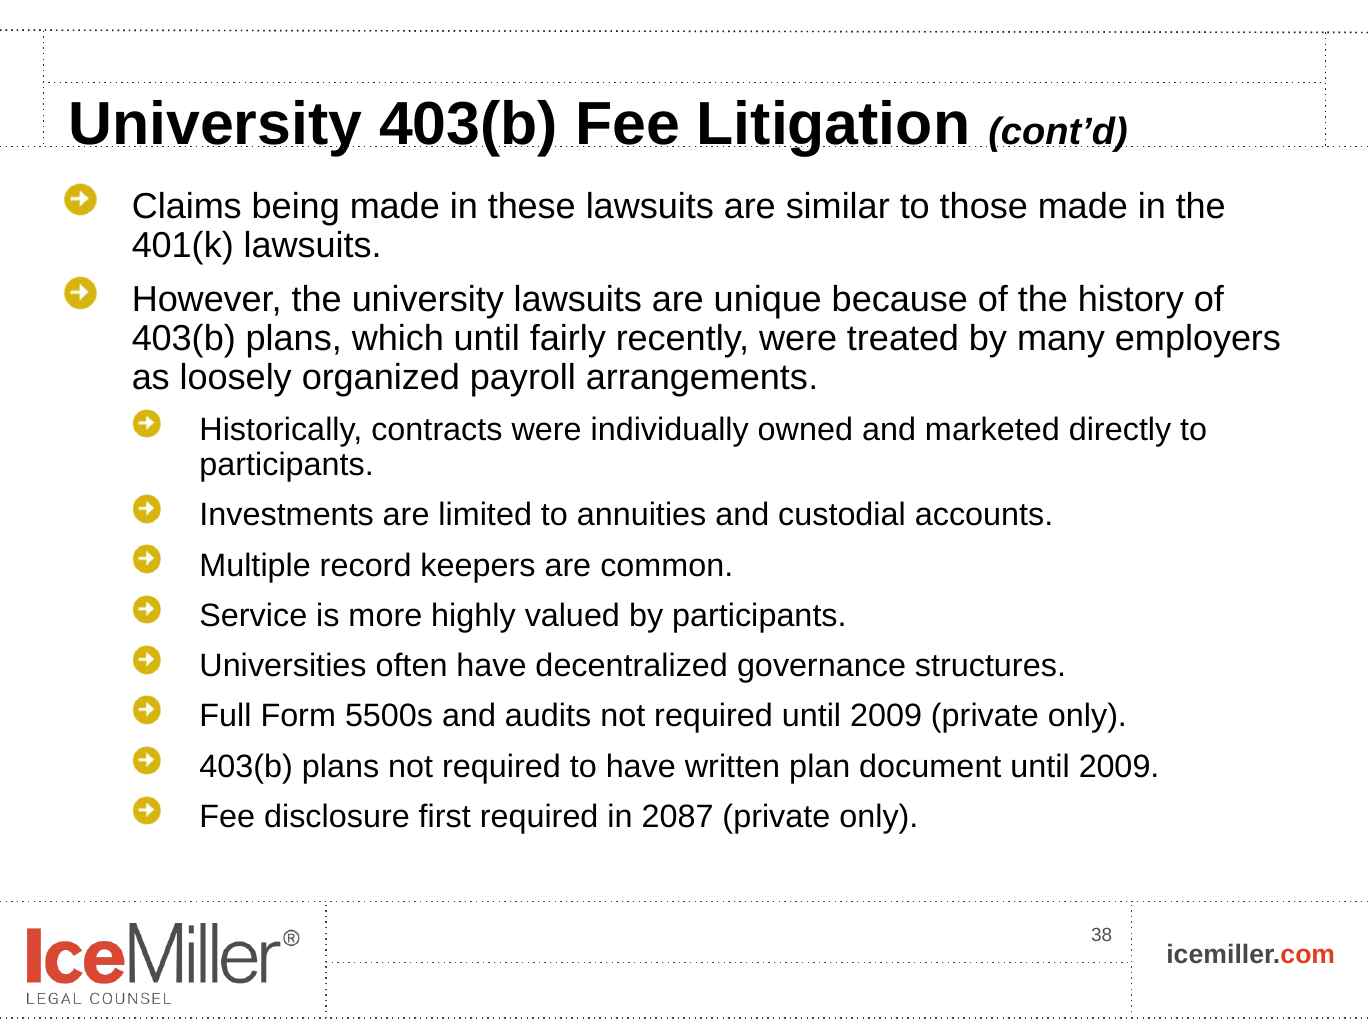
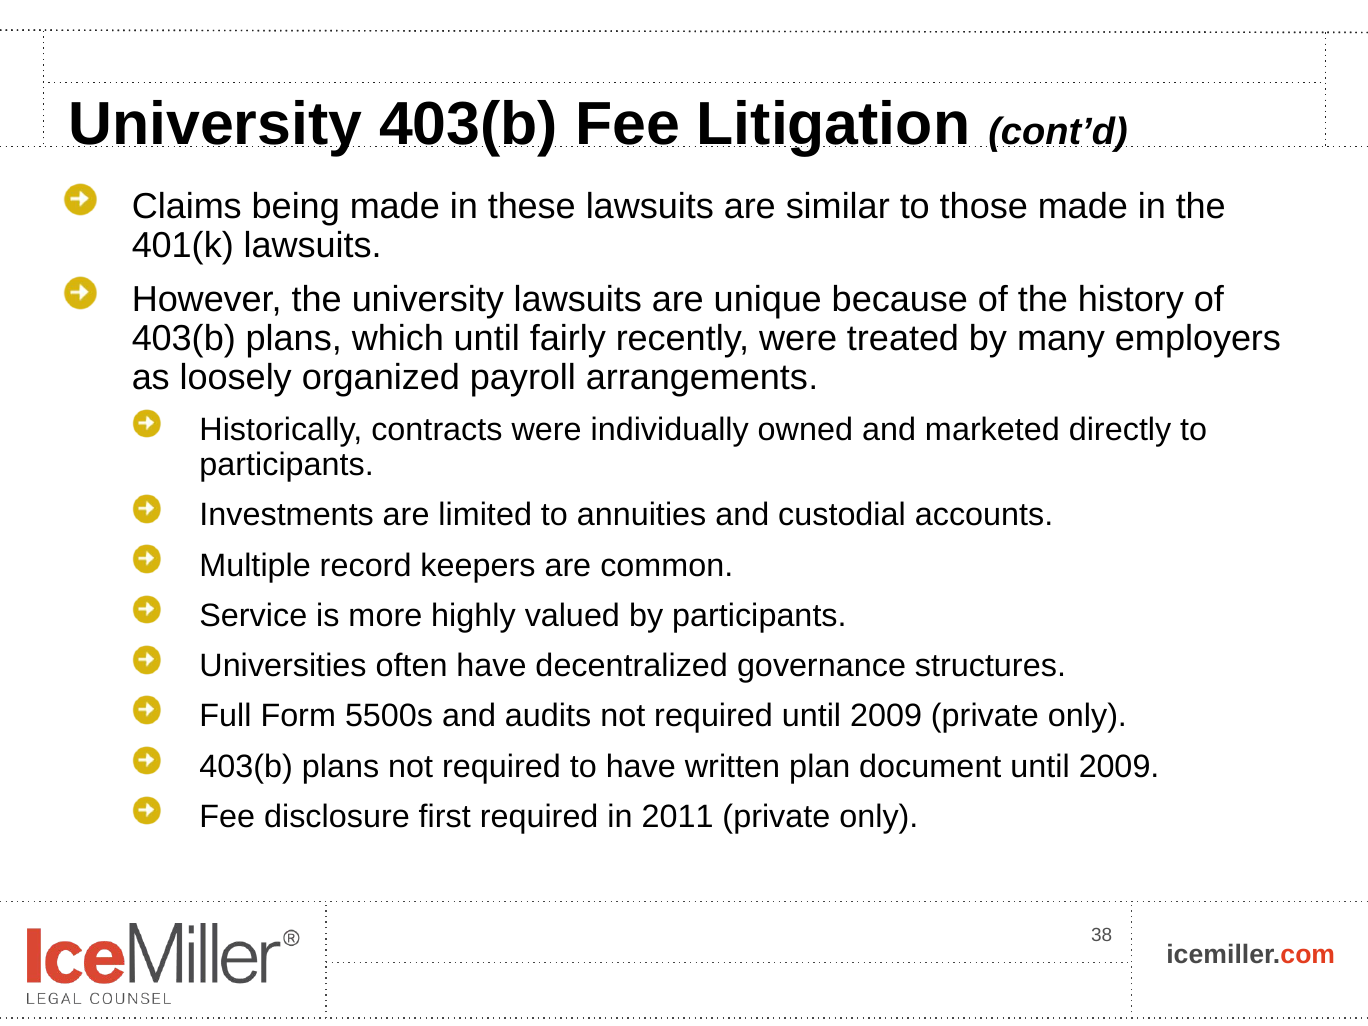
2087: 2087 -> 2011 (678, 817)
